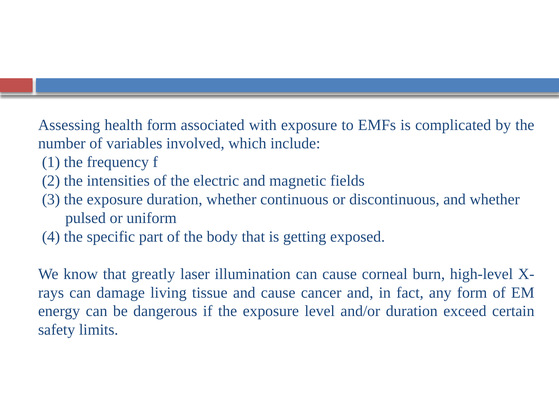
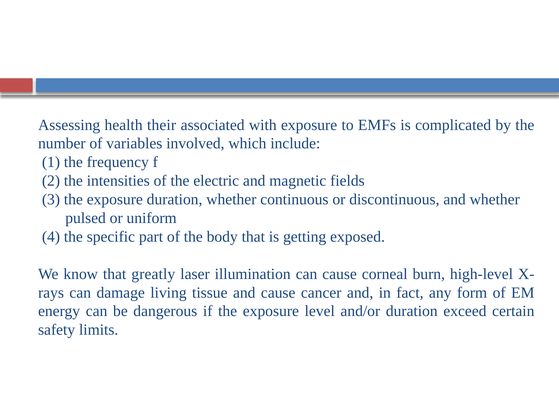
health form: form -> their (162, 125)
